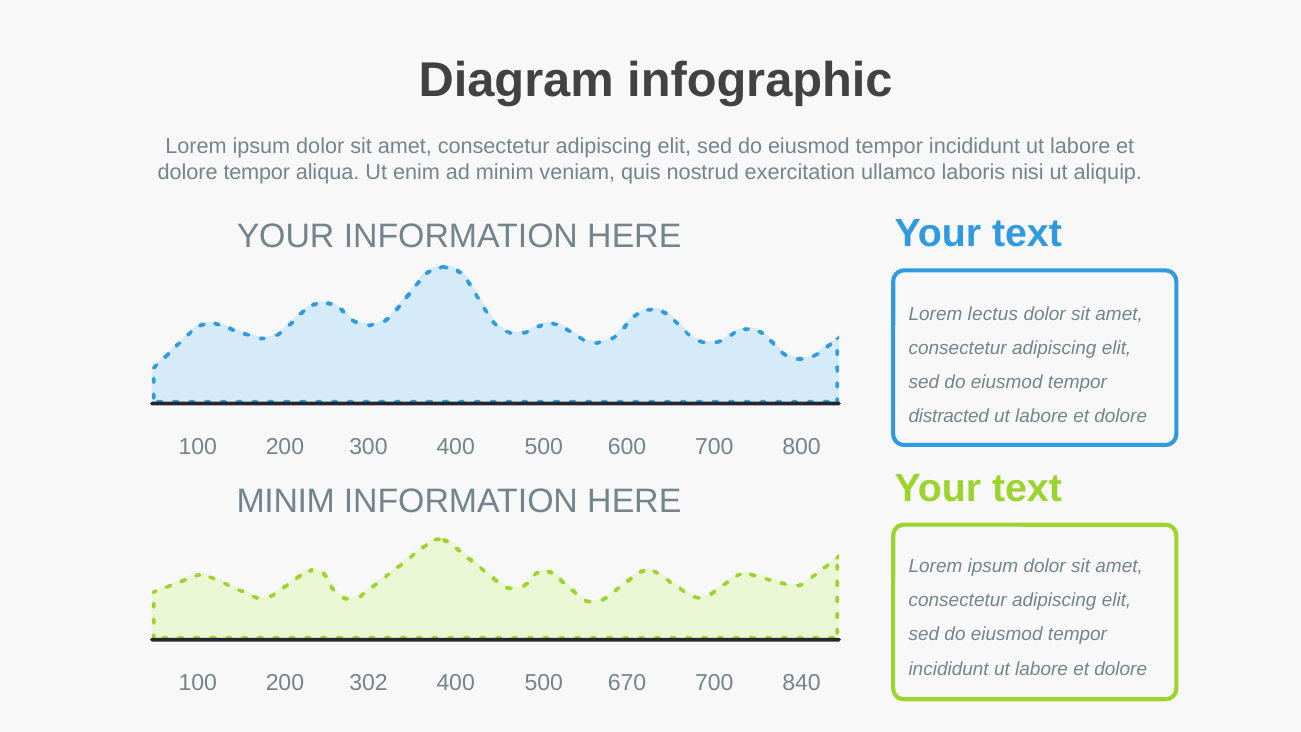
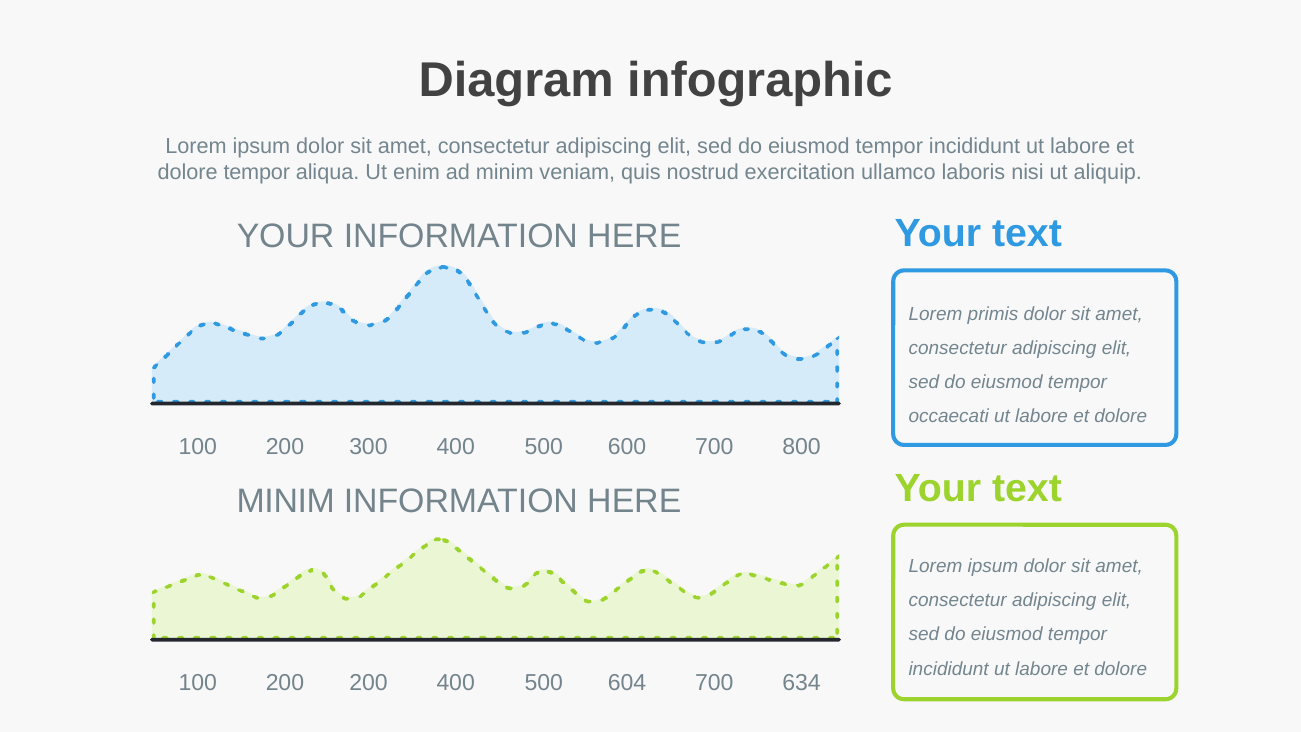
lectus: lectus -> primis (993, 314)
distracted: distracted -> occaecati (949, 416)
200 302: 302 -> 200 (368, 683)
670: 670 -> 604 (627, 683)
840: 840 -> 634 (802, 683)
